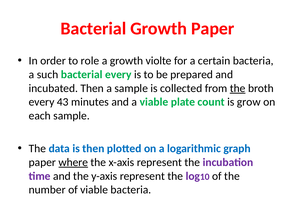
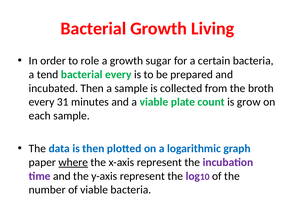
Growth Paper: Paper -> Living (213, 29)
violte: violte -> sugar (159, 61)
such: such -> tend (48, 75)
the underline: present -> none (238, 88)
43: 43 -> 31 (63, 102)
